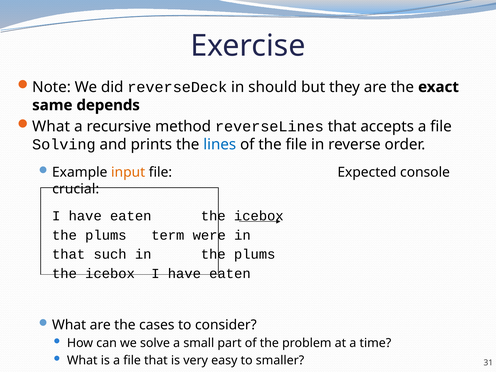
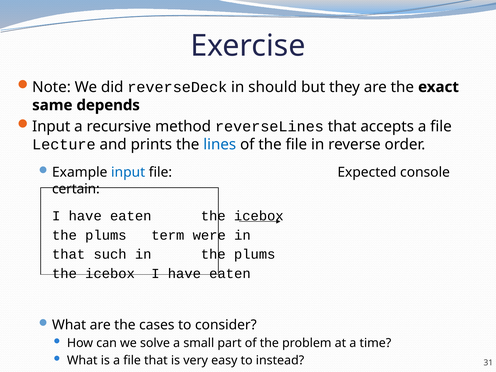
What: What -> Input (51, 126)
Solving: Solving -> Lecture (64, 145)
input colour: orange -> blue (128, 172)
crucial: crucial -> certain (76, 189)
smaller: smaller -> instead (280, 360)
